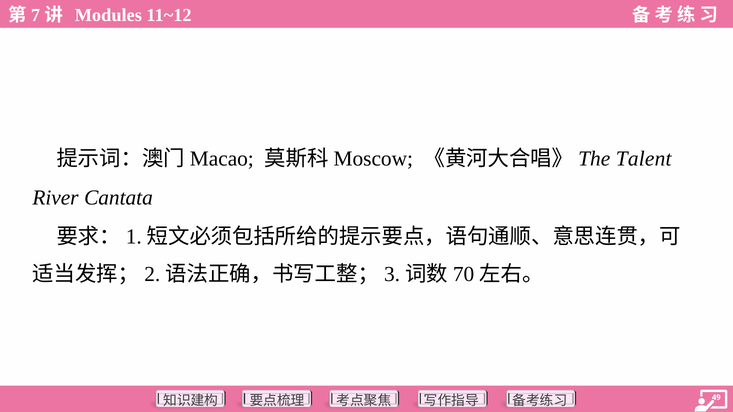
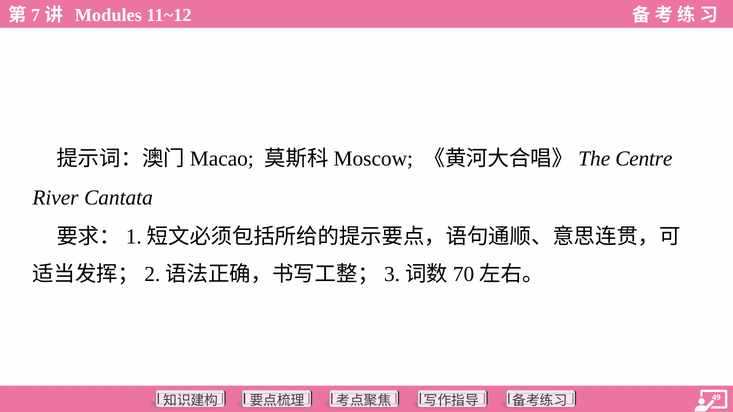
Talent: Talent -> Centre (644, 159)
